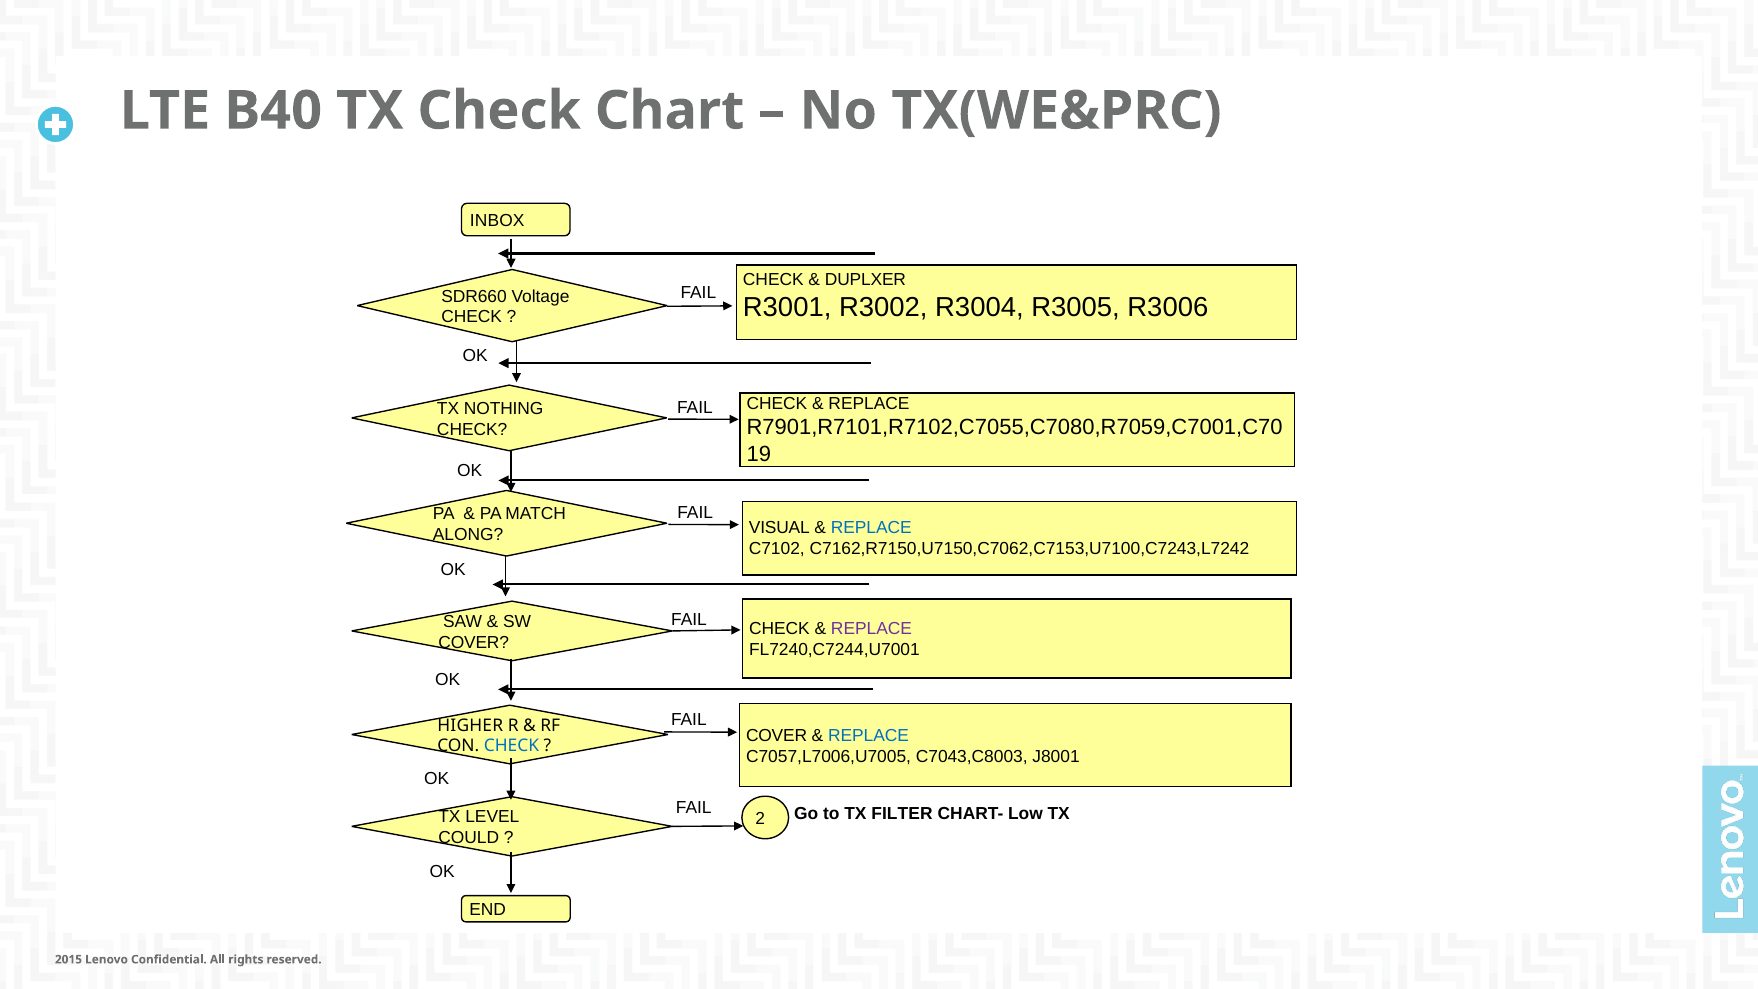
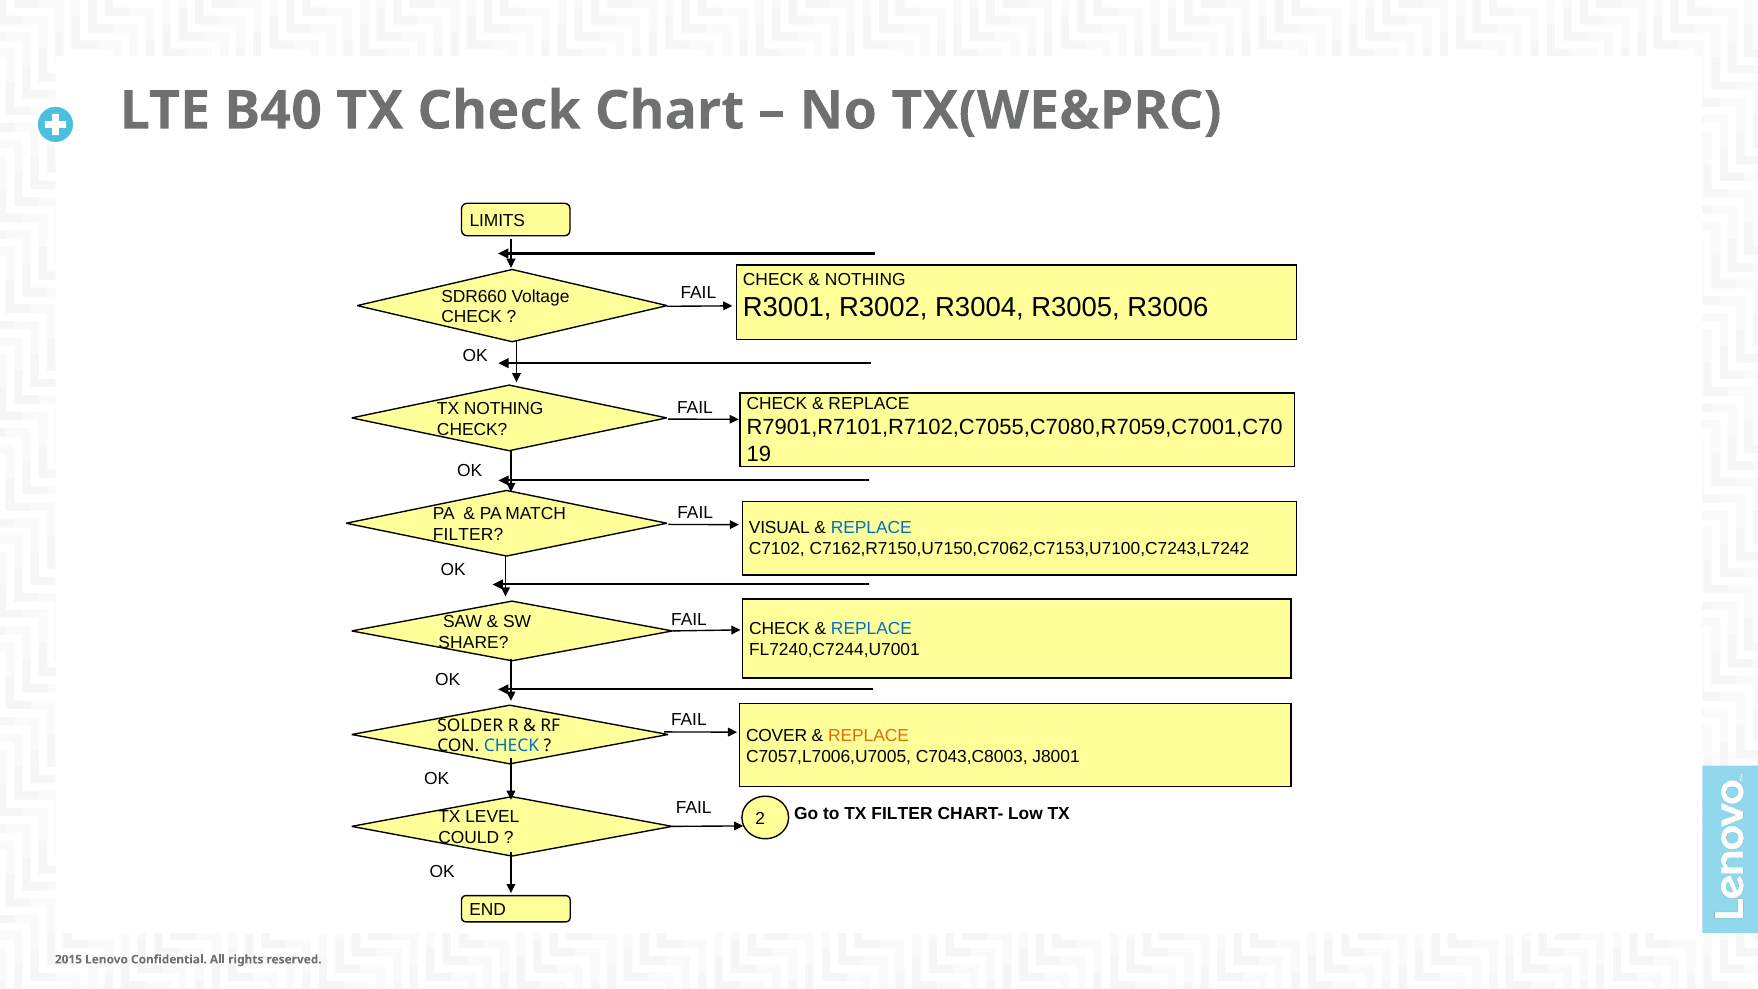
INBOX: INBOX -> LIMITS (497, 221)
DUPLXER: DUPLXER -> NOTHING (865, 280)
ALONG: ALONG -> FILTER (468, 535)
REPLACE colour: purple -> blue (871, 629)
COVER: COVER -> SHARE (474, 642)
HIGHER: HIGHER -> SOLDER (470, 725)
REPLACE colour: blue -> orange (869, 736)
